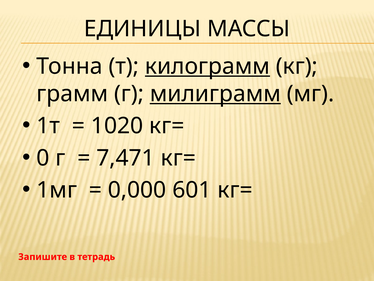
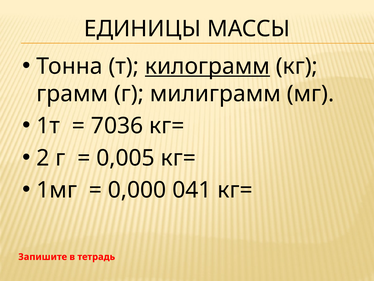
милиграмм underline: present -> none (215, 94)
1020: 1020 -> 7036 (117, 126)
0: 0 -> 2 (43, 158)
7,471: 7,471 -> 0,005 (126, 158)
601: 601 -> 041 (192, 190)
